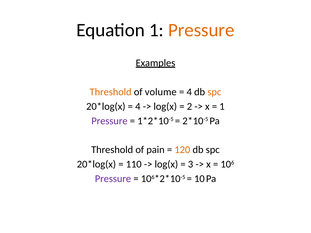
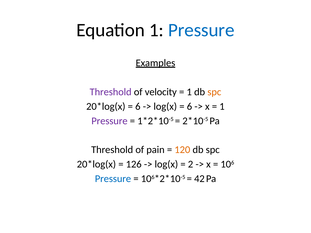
Pressure colour: orange -> blue (201, 30)
Threshold colour: orange -> purple (111, 92)
volume: volume -> velocity (161, 92)
4: 4 -> 1 (189, 92)
4: 4 -> 6 (138, 106)
2: 2 -> 6 (189, 106)
110: 110 -> 126 (134, 164)
3: 3 -> 2 (191, 164)
Pressure colour: purple -> blue (113, 179)
10: 10 -> 42 (199, 179)
